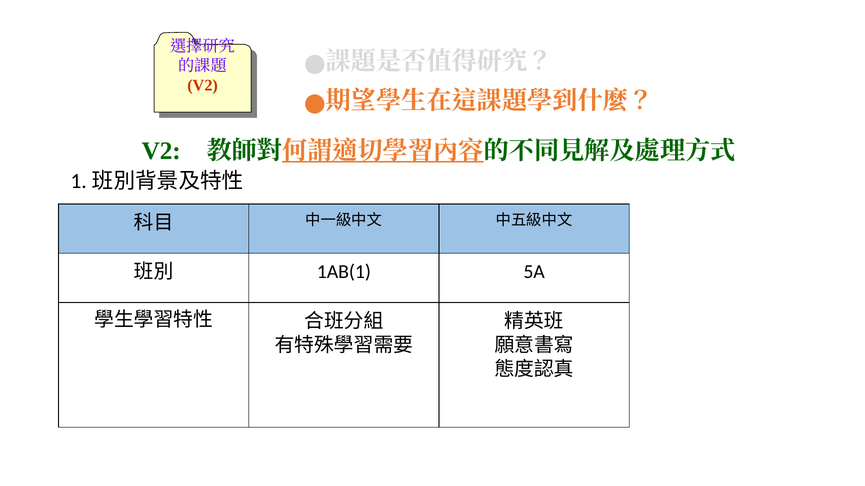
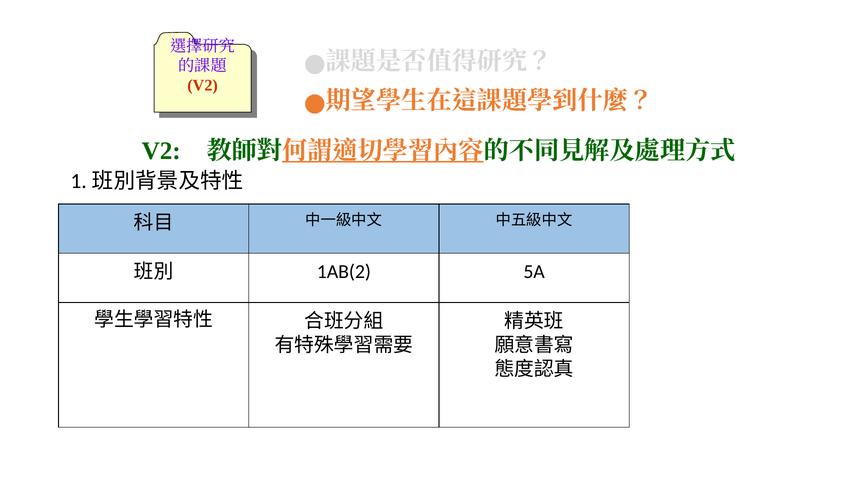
1AB(1: 1AB(1 -> 1AB(2 (344, 272)
